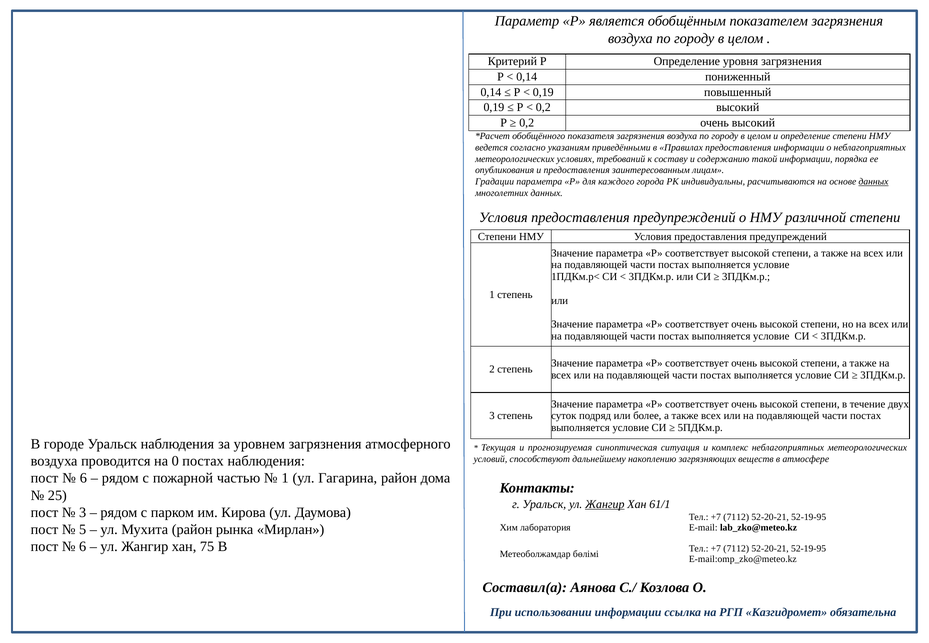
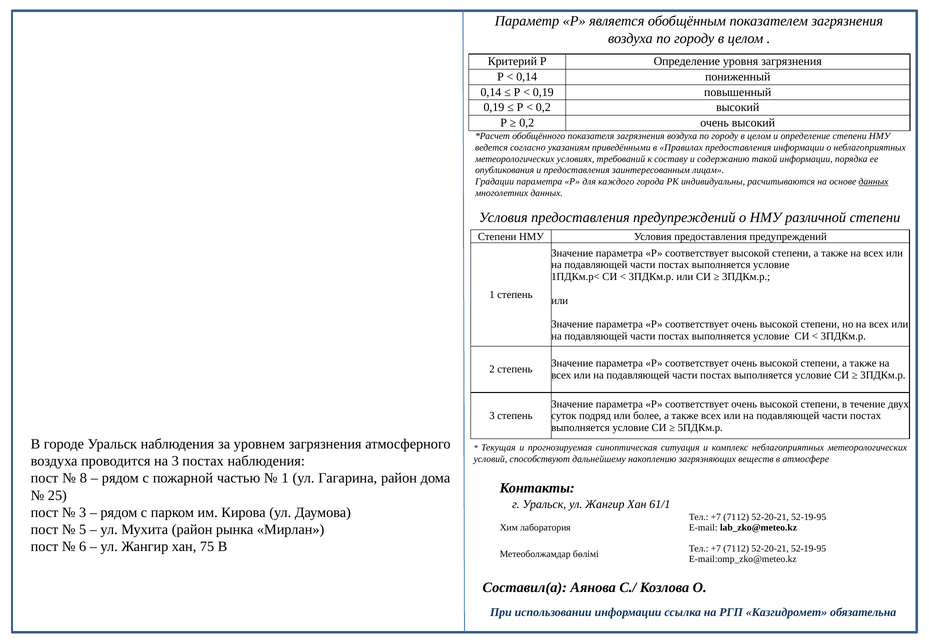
на 0: 0 -> 3 (175, 461)
6: 6 -> 8 (83, 478)
Жангир underline: present -> none (605, 504)
